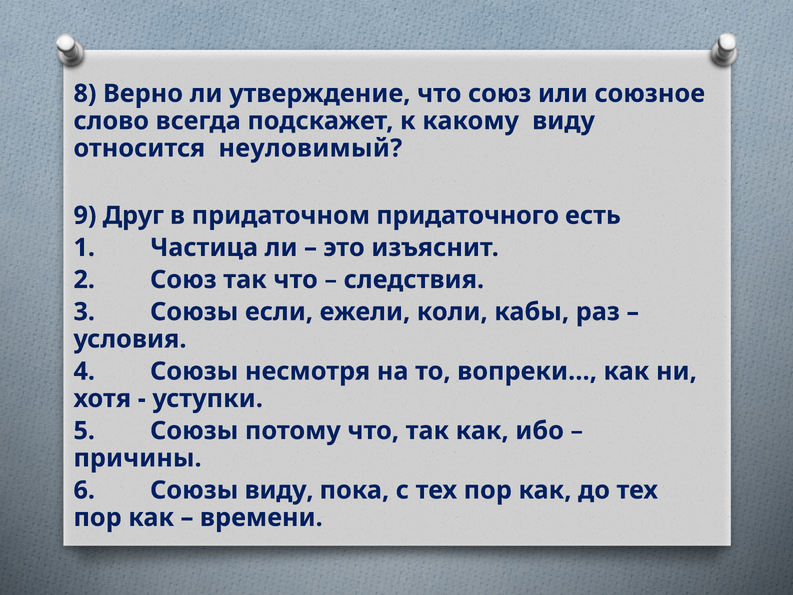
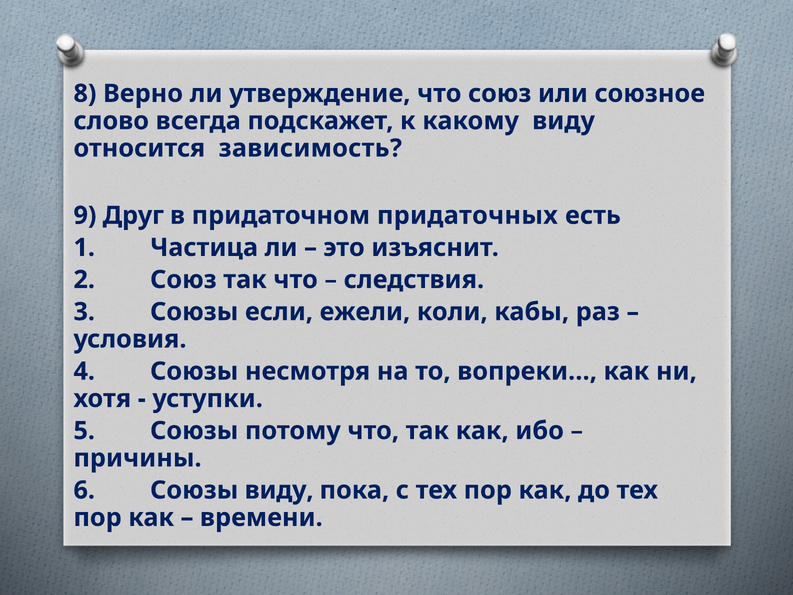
неуловимый: неуловимый -> зависимость (310, 148)
придаточного: придаточного -> придаточных (467, 215)
